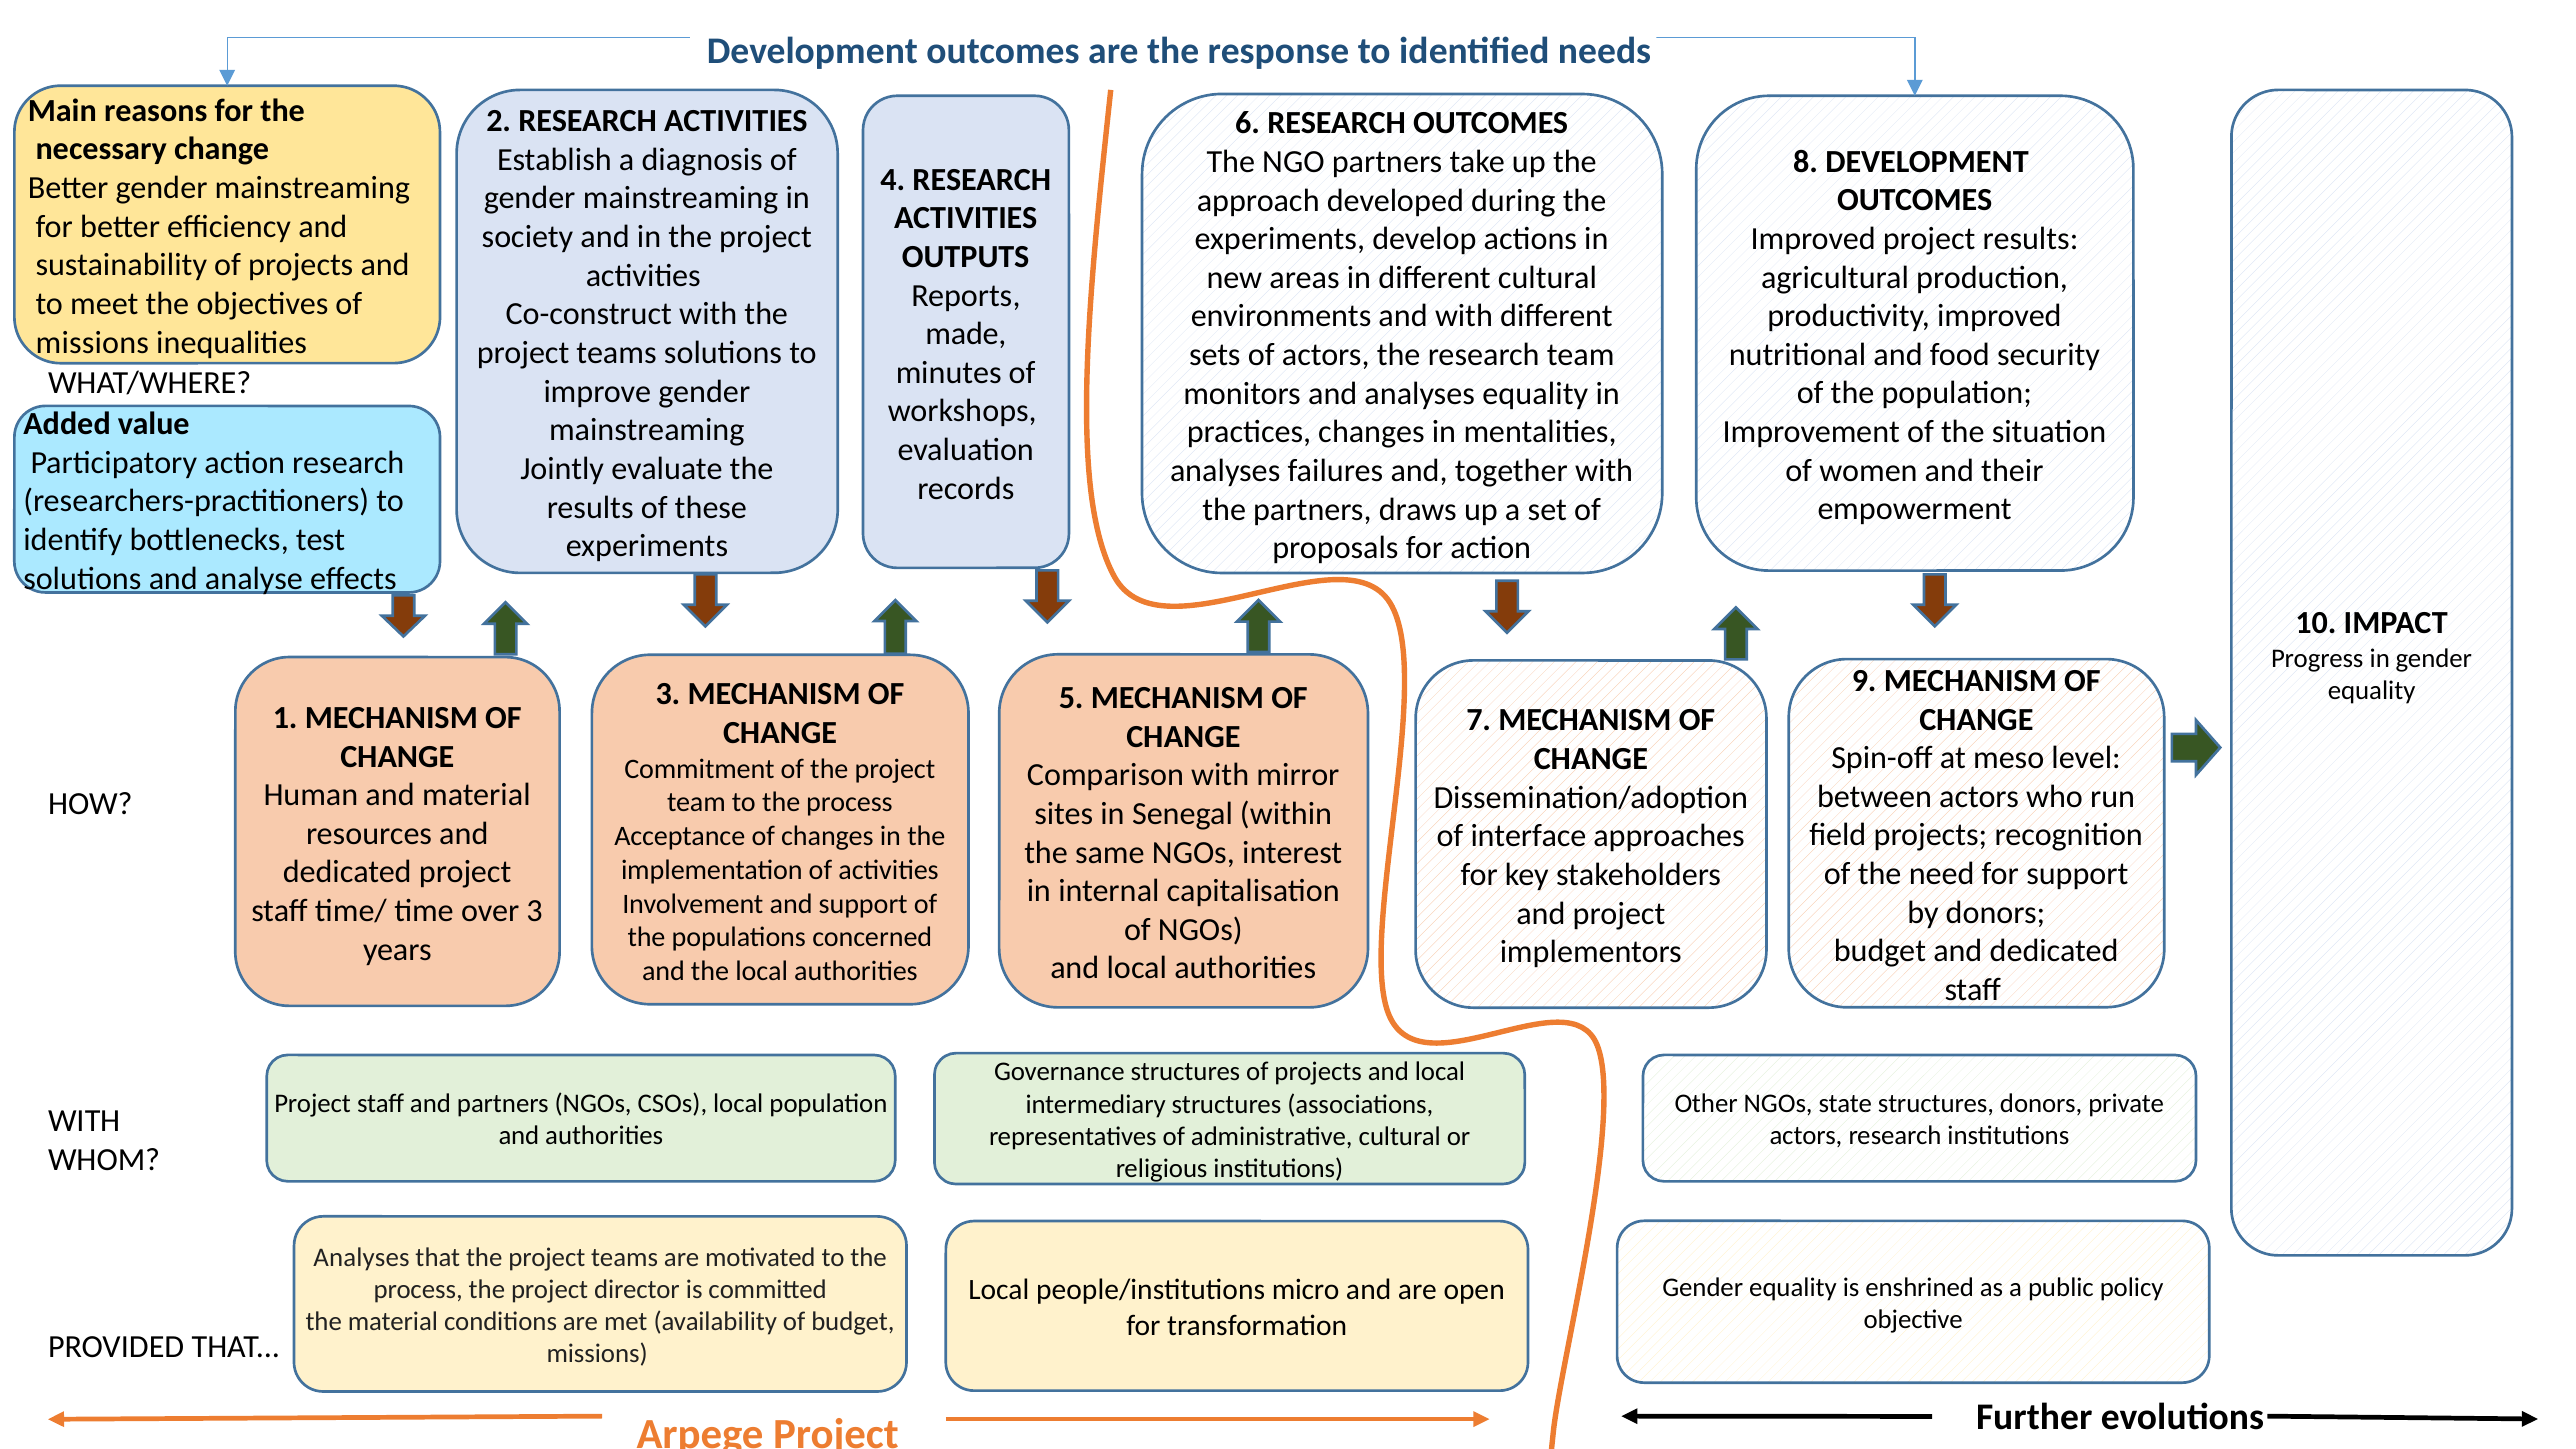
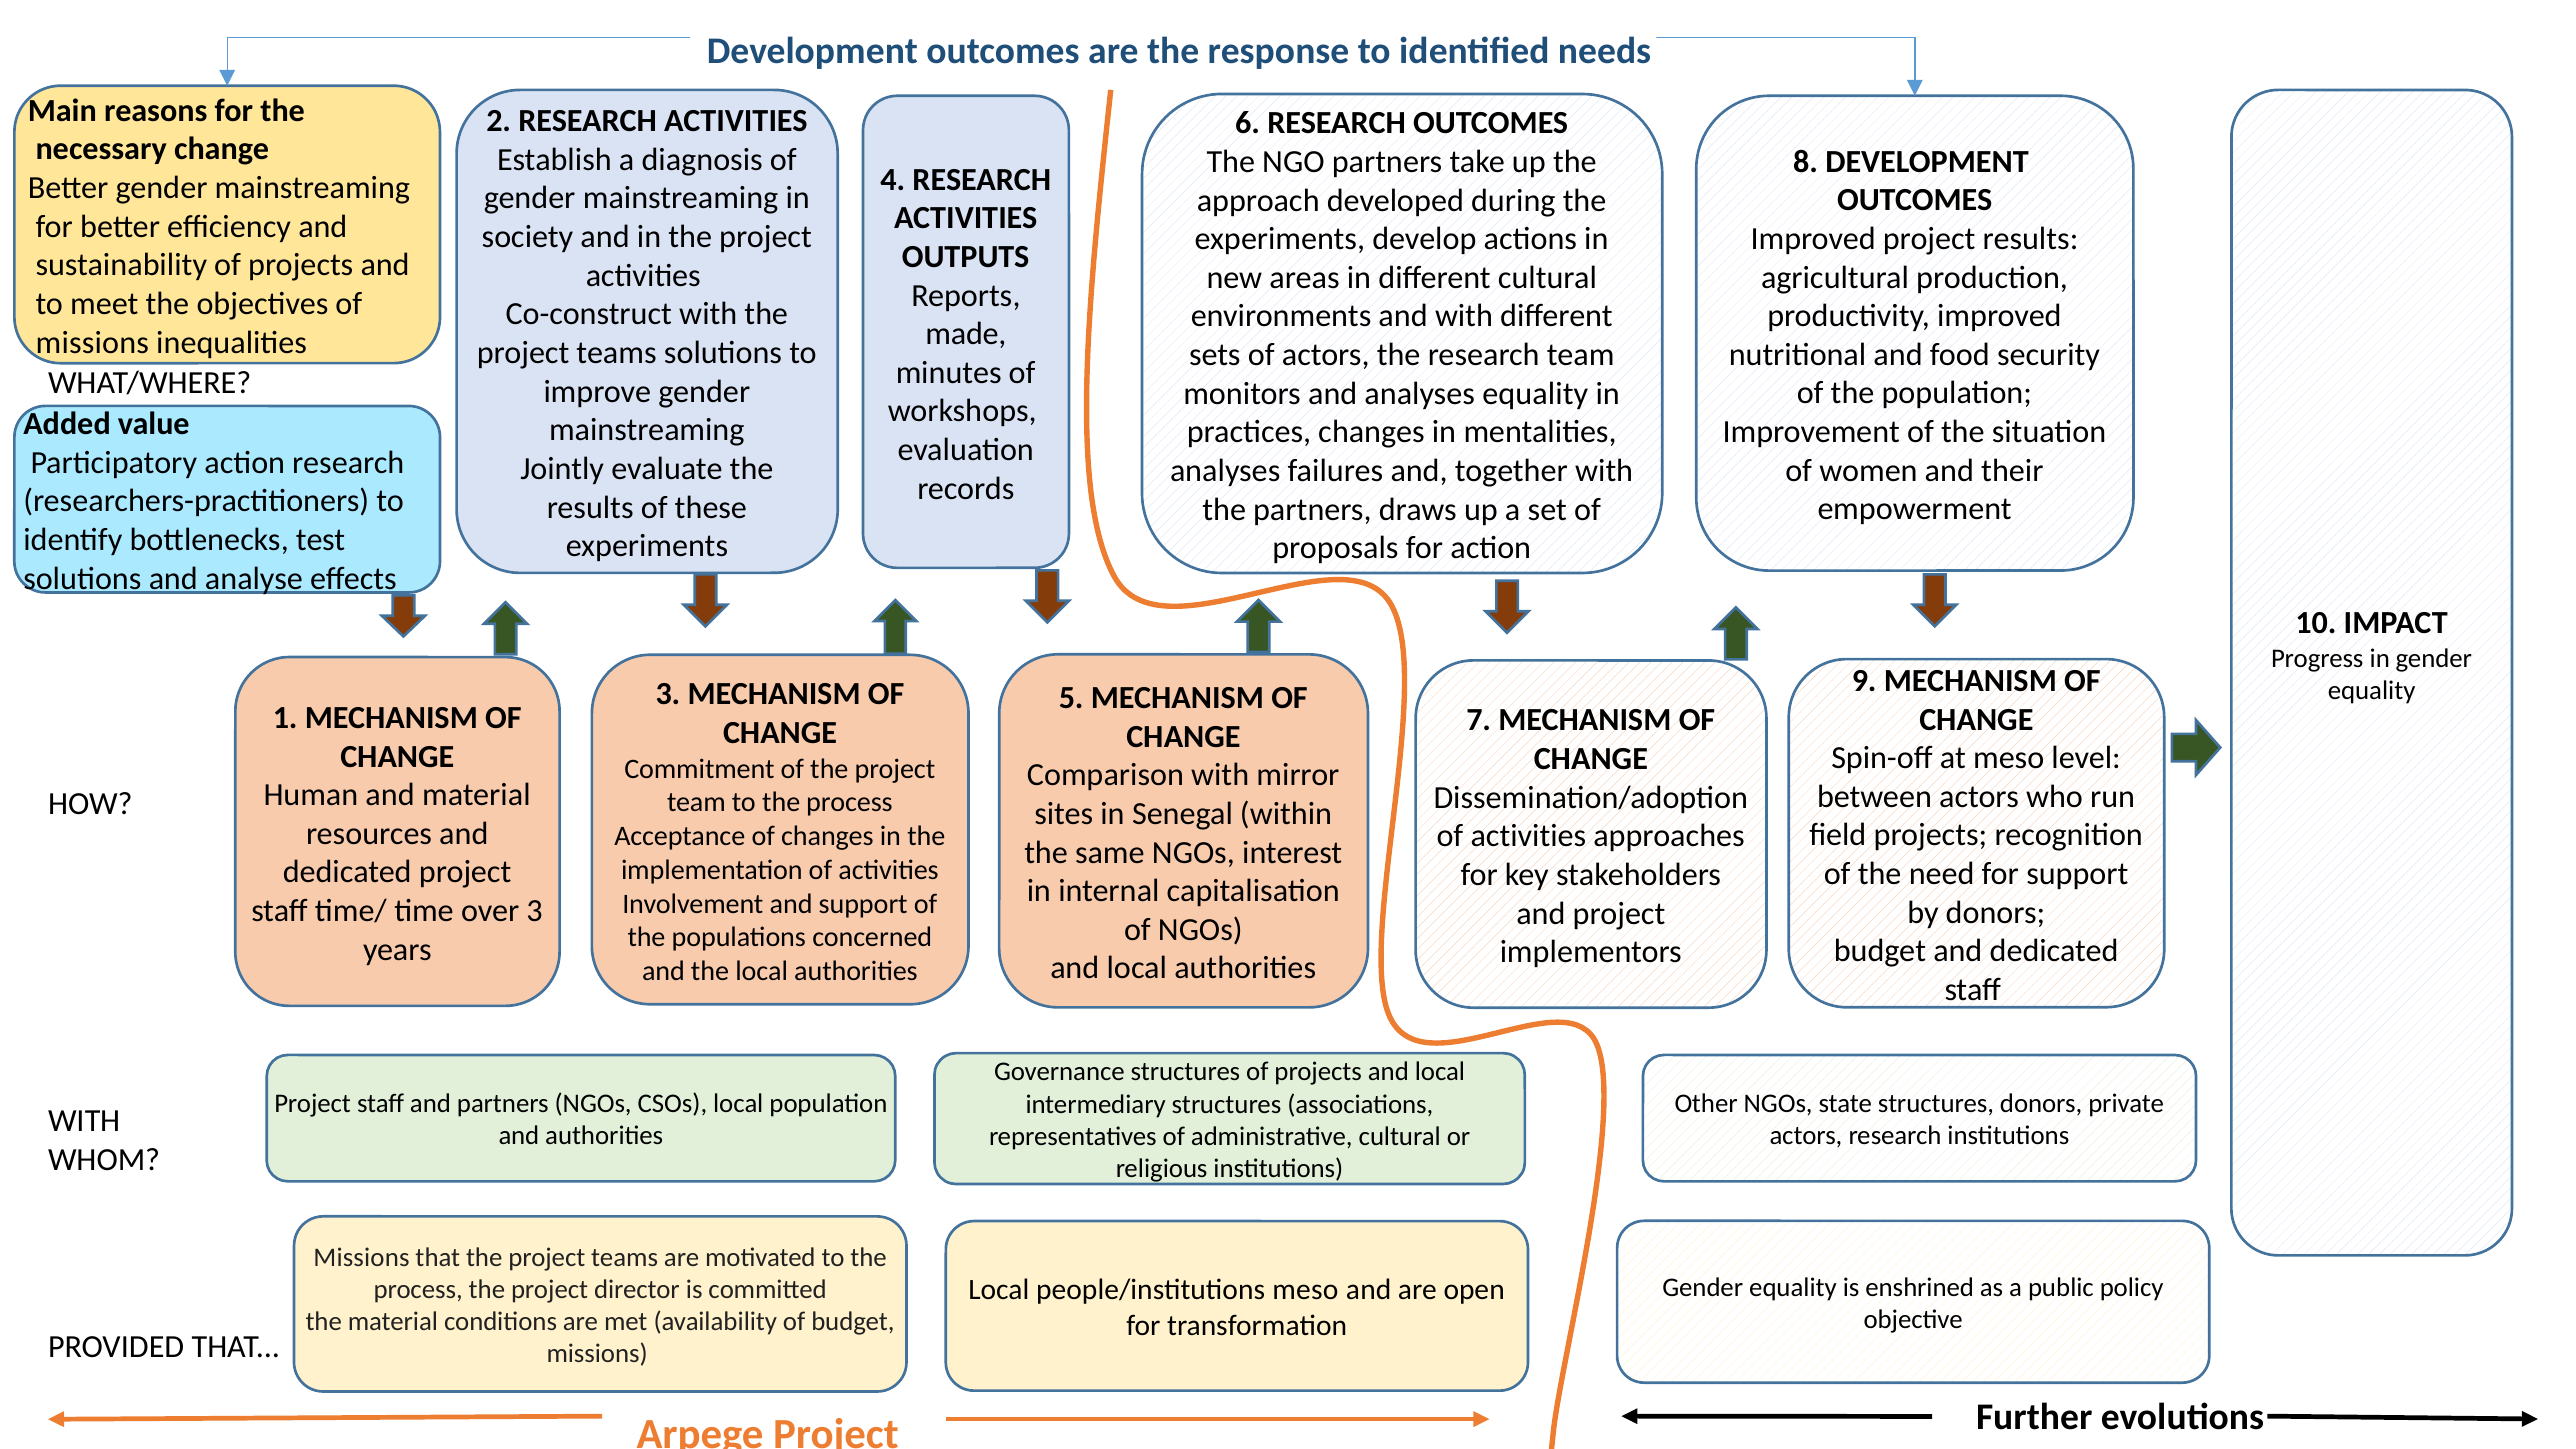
interface: interface -> activities (1528, 836)
Analyses: Analyses -> Missions (361, 1257)
people/institutions micro: micro -> meso (1305, 1290)
